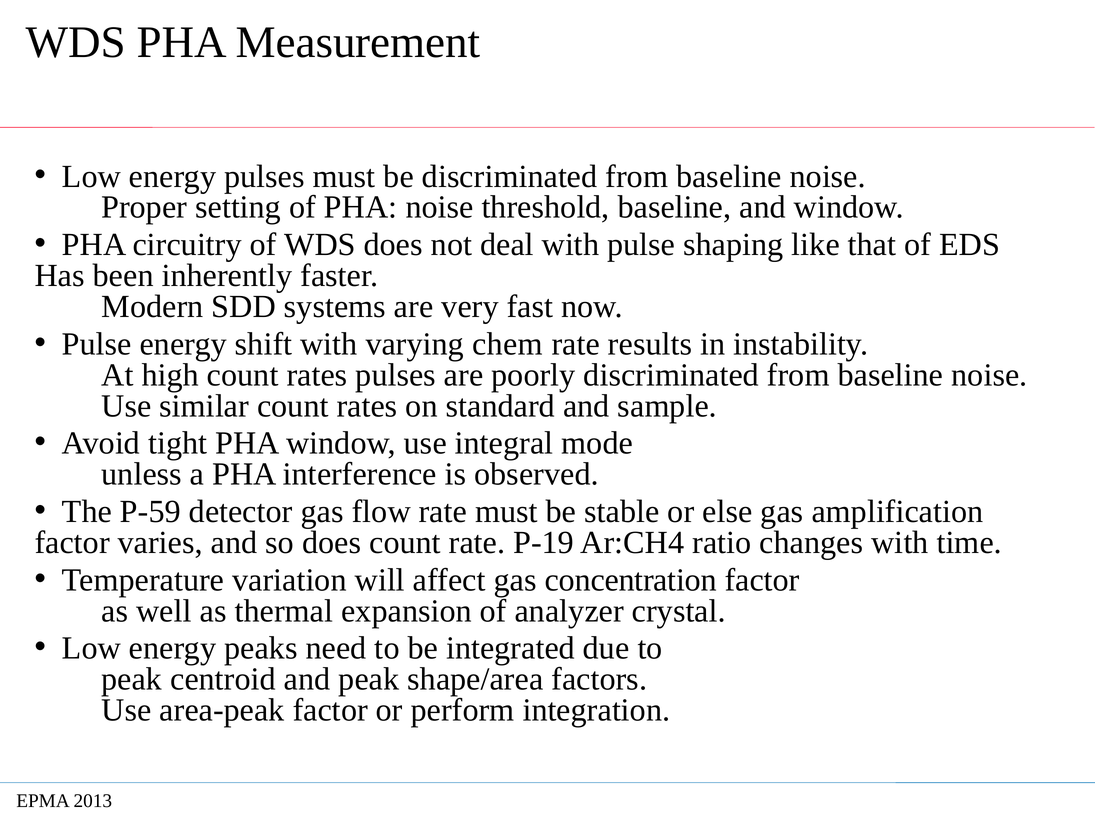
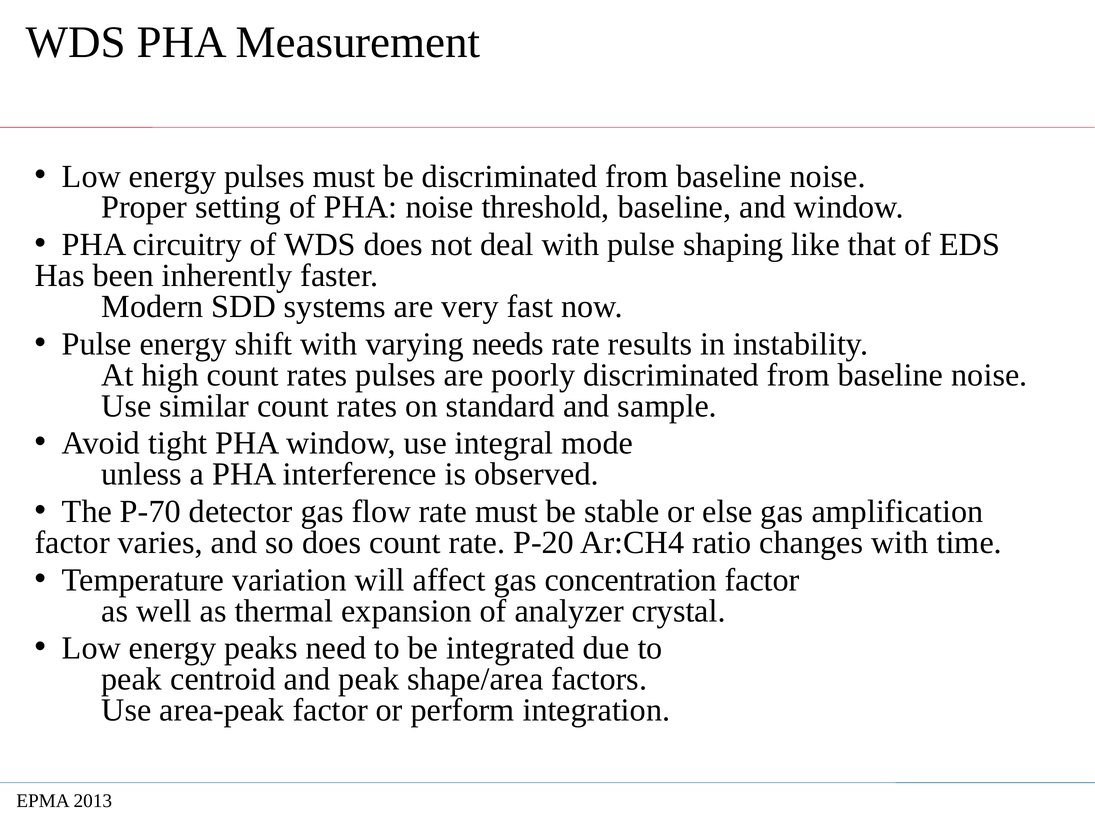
chem: chem -> needs (508, 344)
P-59: P-59 -> P-70 (150, 511)
P-19: P-19 -> P-20 (544, 542)
